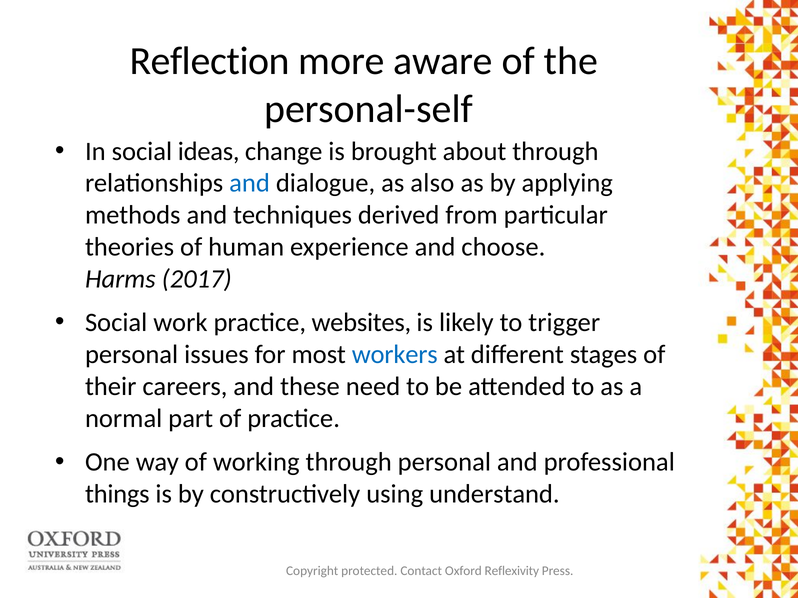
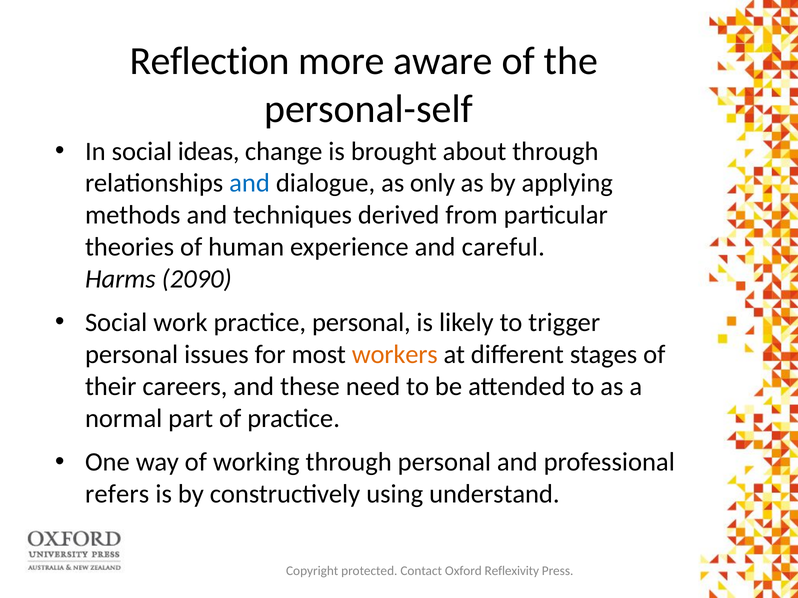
also: also -> only (433, 183)
choose: choose -> careful (503, 247)
2017: 2017 -> 2090 (197, 279)
practice websites: websites -> personal (361, 323)
workers colour: blue -> orange (395, 355)
things: things -> refers (117, 495)
